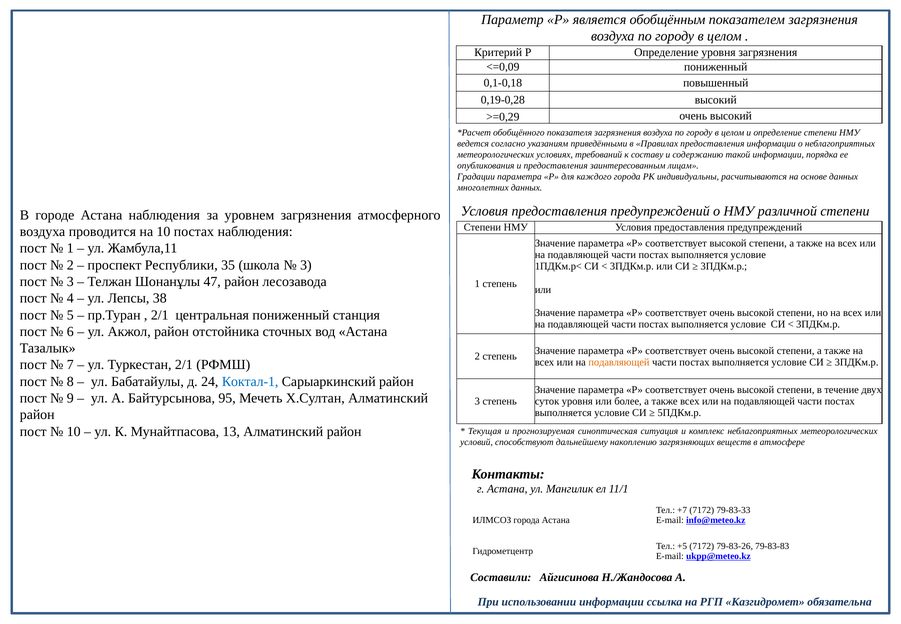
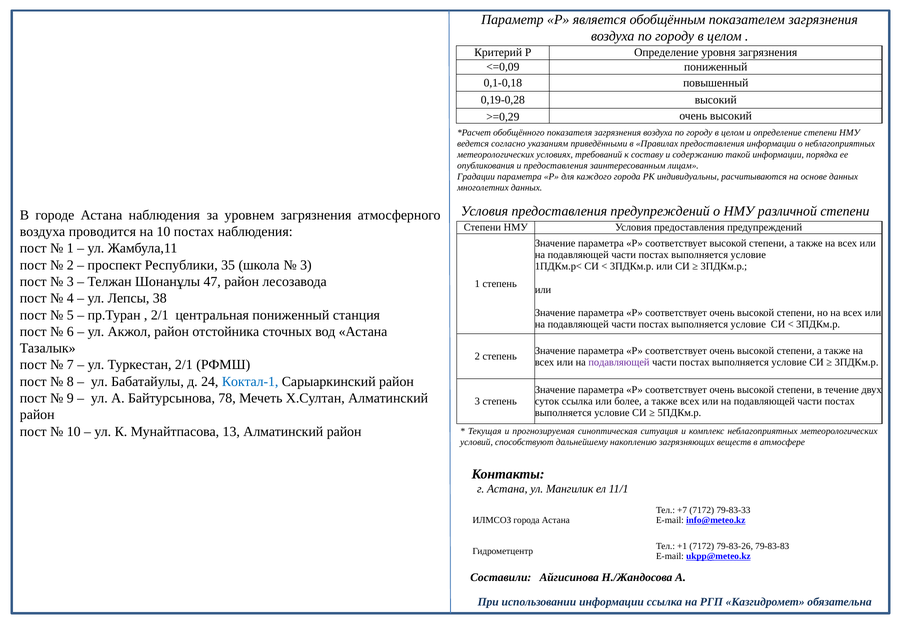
подавляющей colour: orange -> purple (619, 362)
95: 95 -> 78 (227, 398)
суток уровня: уровня -> ссылка (577, 401)
+5: +5 -> +1 (682, 546)
